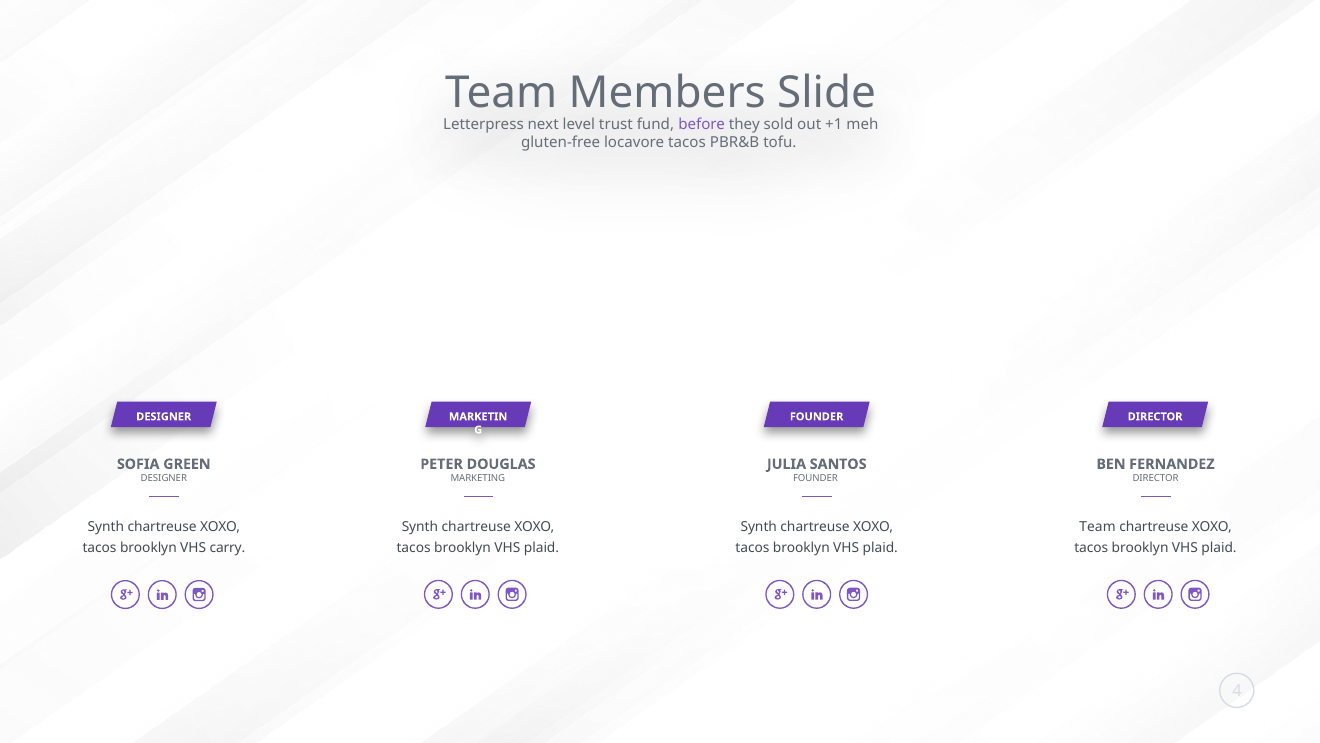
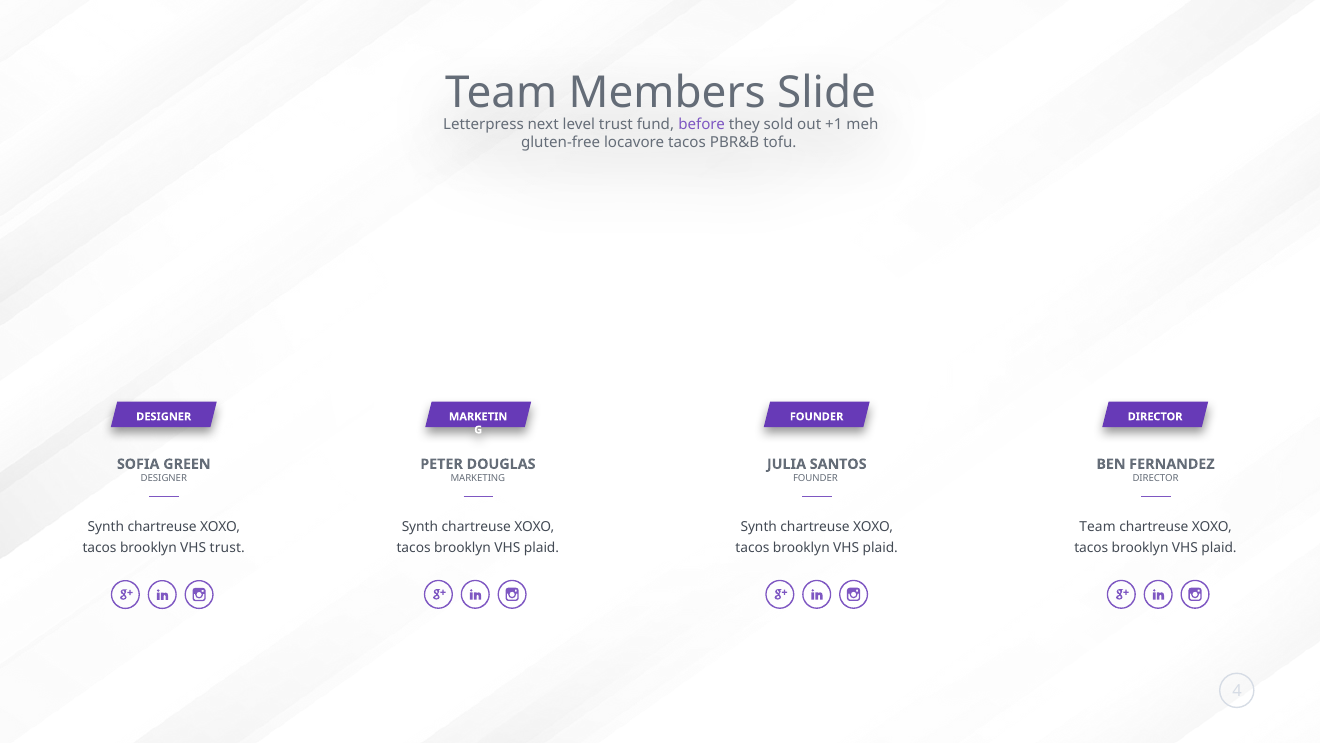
VHS carry: carry -> trust (227, 548)
